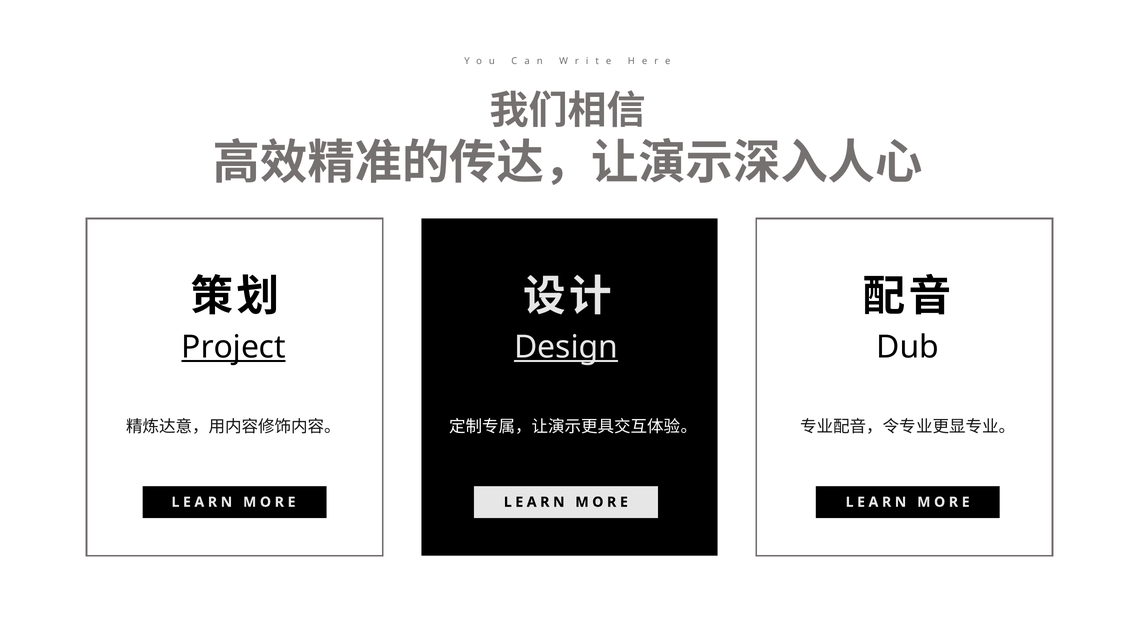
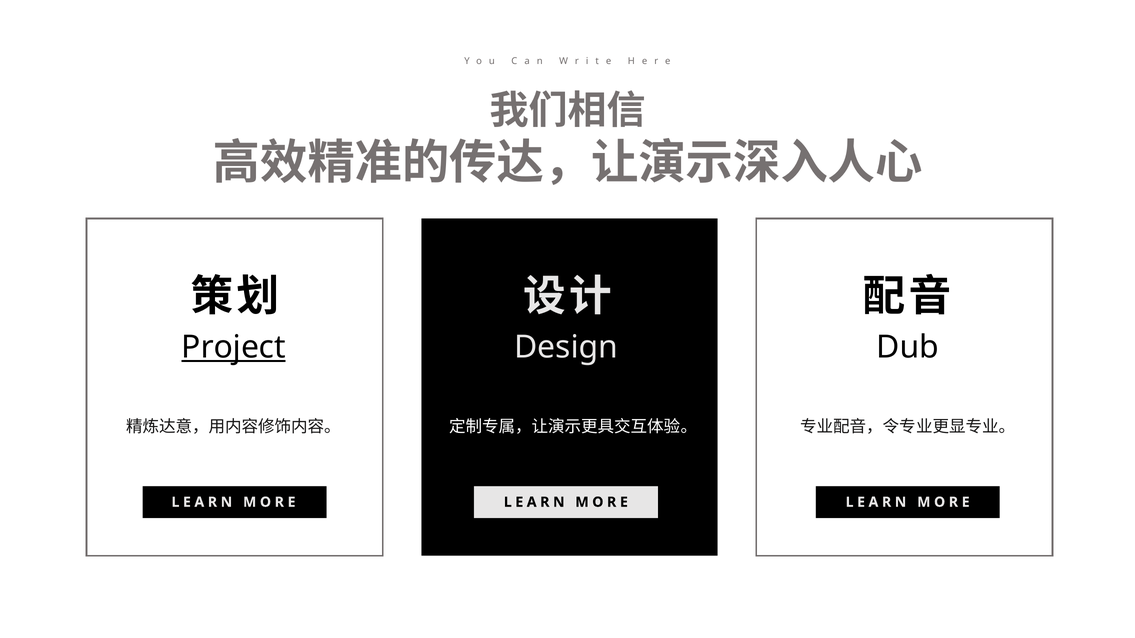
Design underline: present -> none (566, 347)
